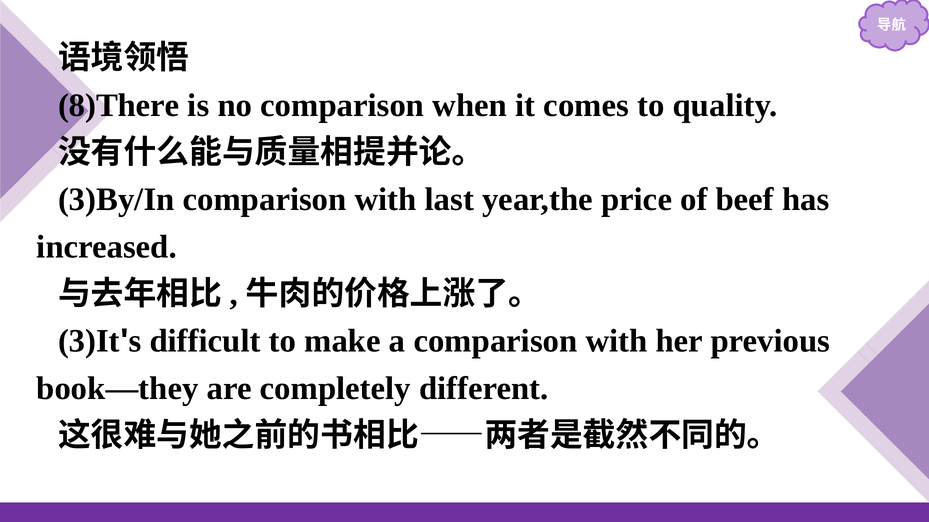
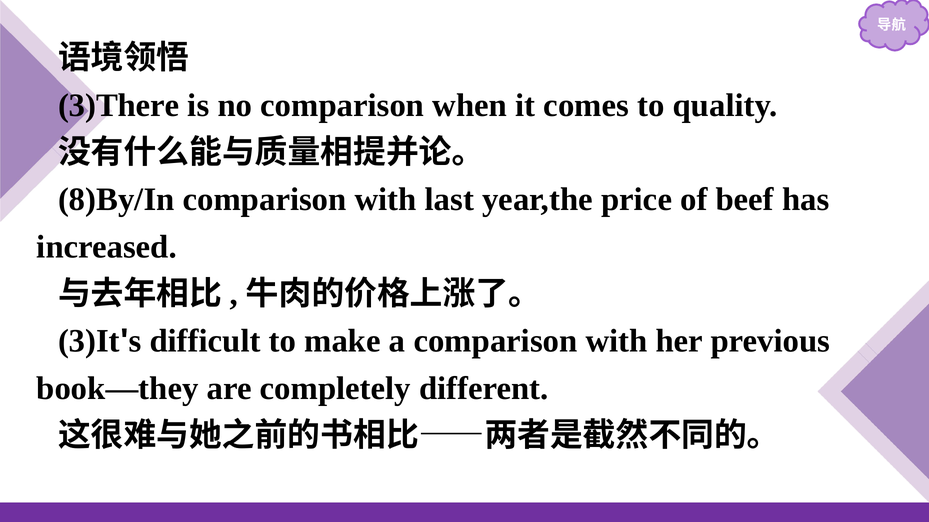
8)There: 8)There -> 3)There (119, 105)
3)By/In: 3)By/In -> 8)By/In (116, 200)
